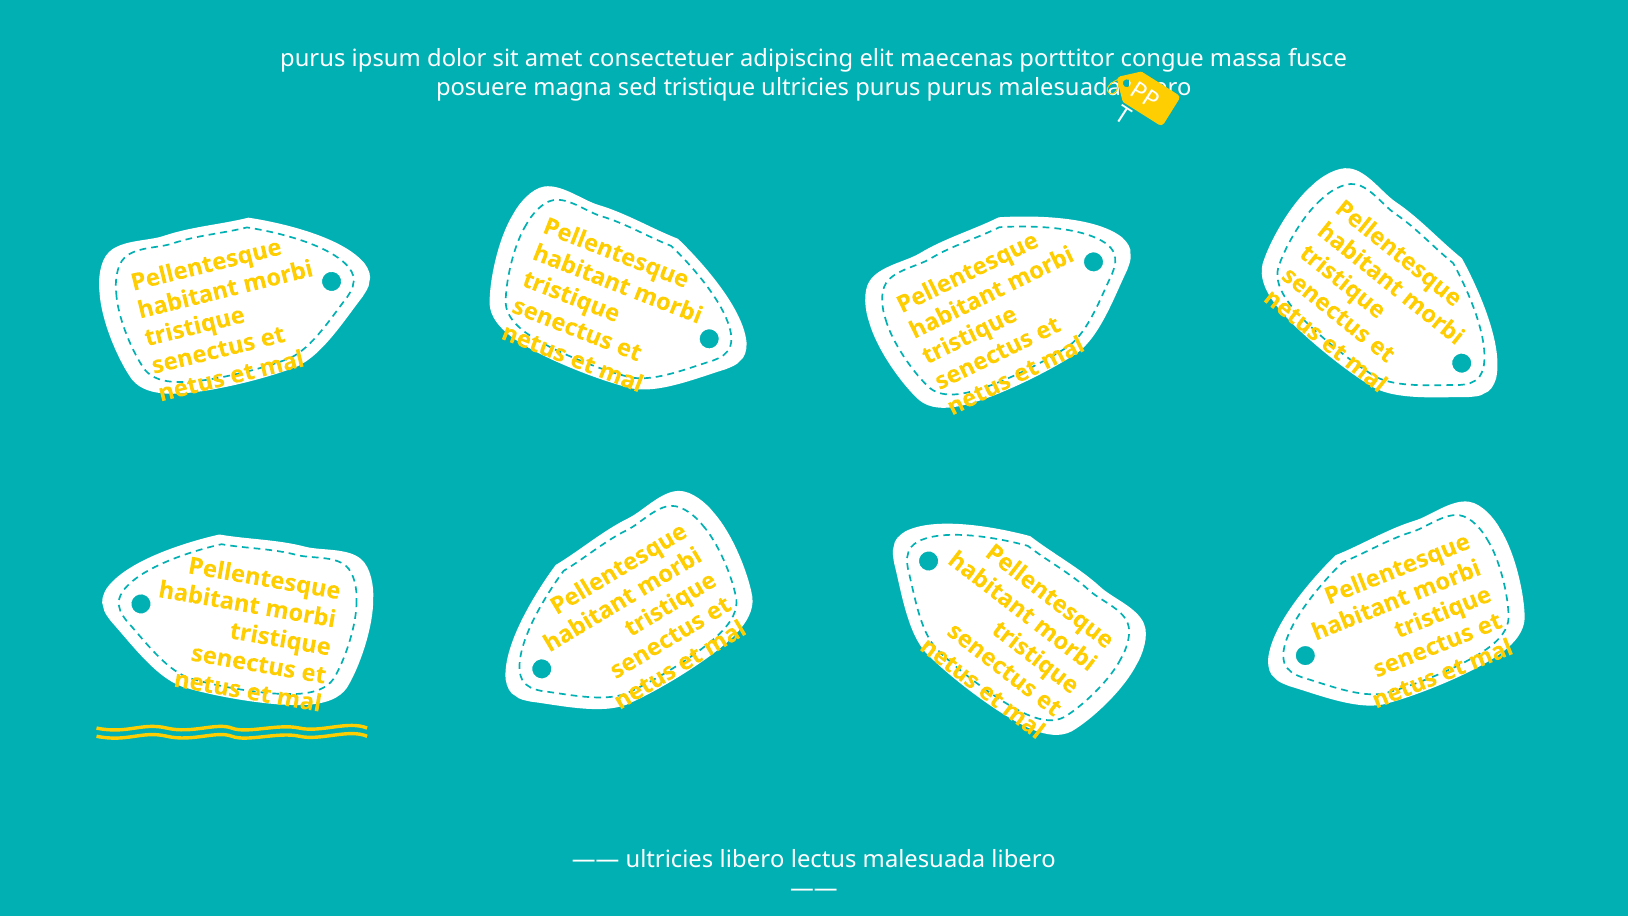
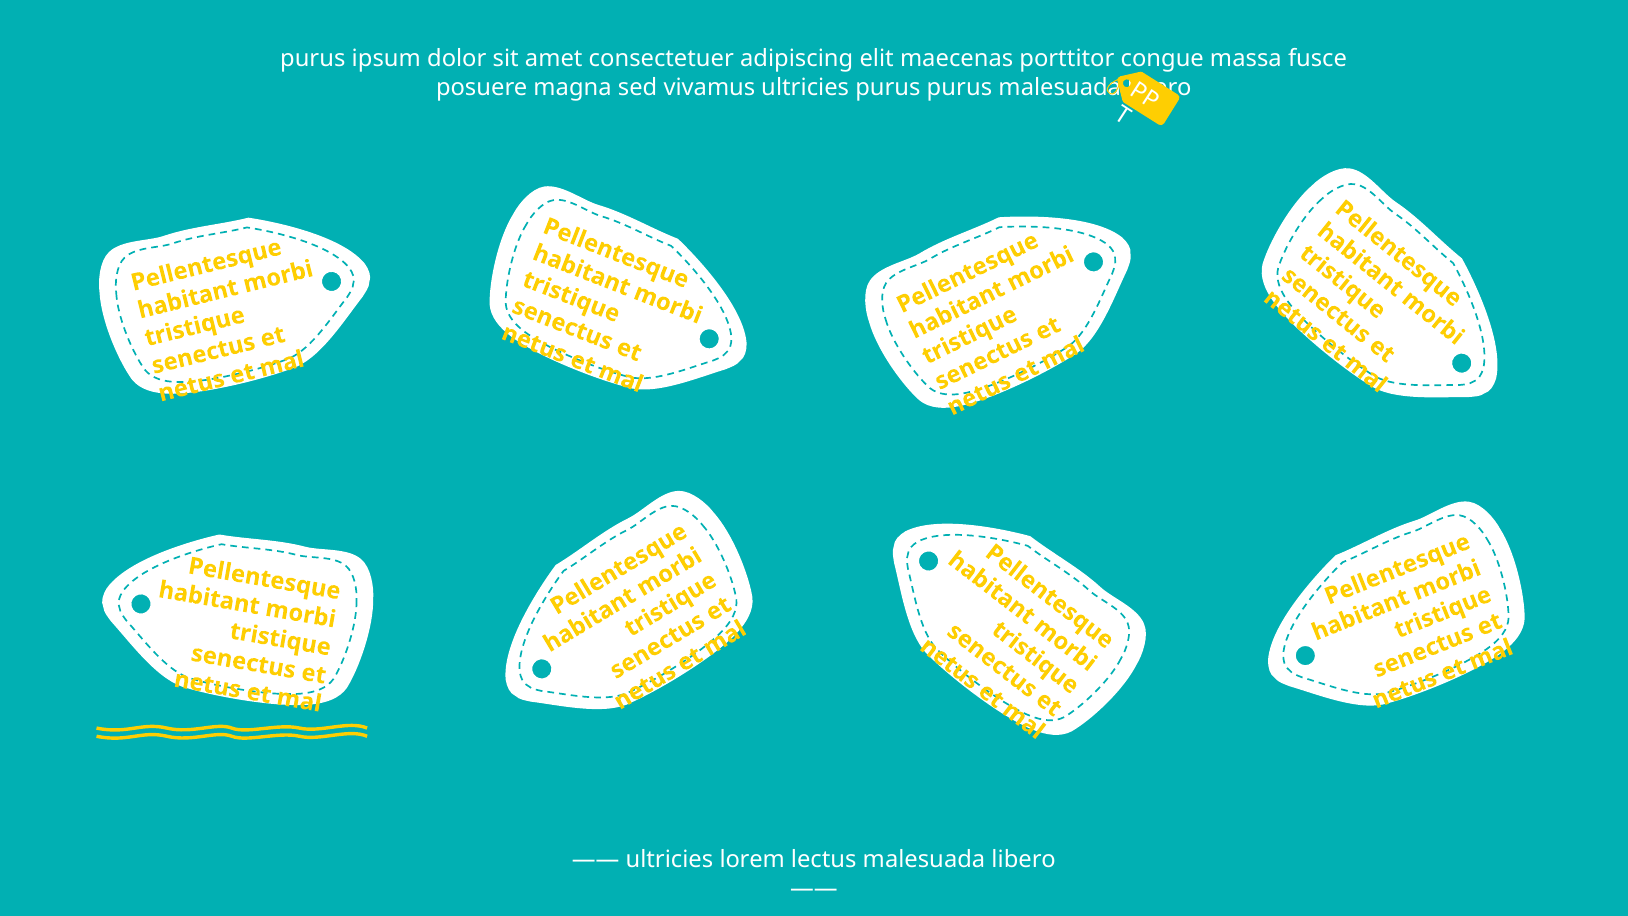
sed tristique: tristique -> vivamus (709, 87)
ultricies libero: libero -> lorem (752, 860)
